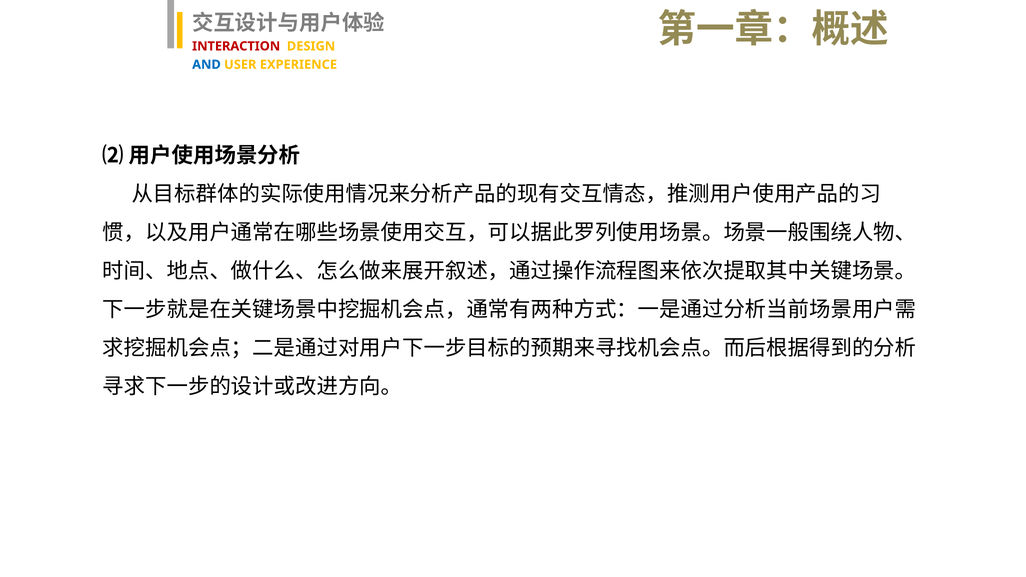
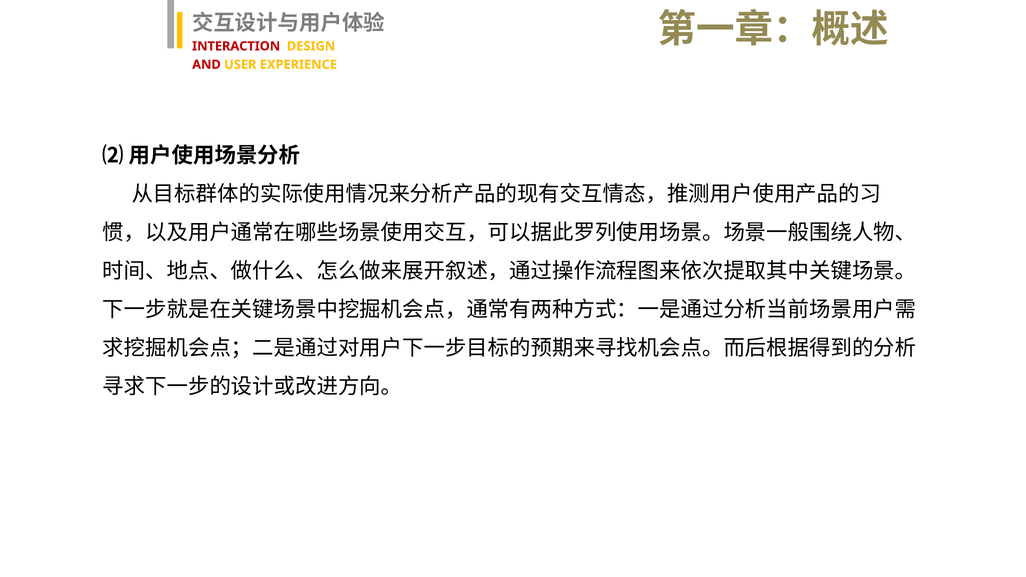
AND colour: blue -> red (206, 65)
